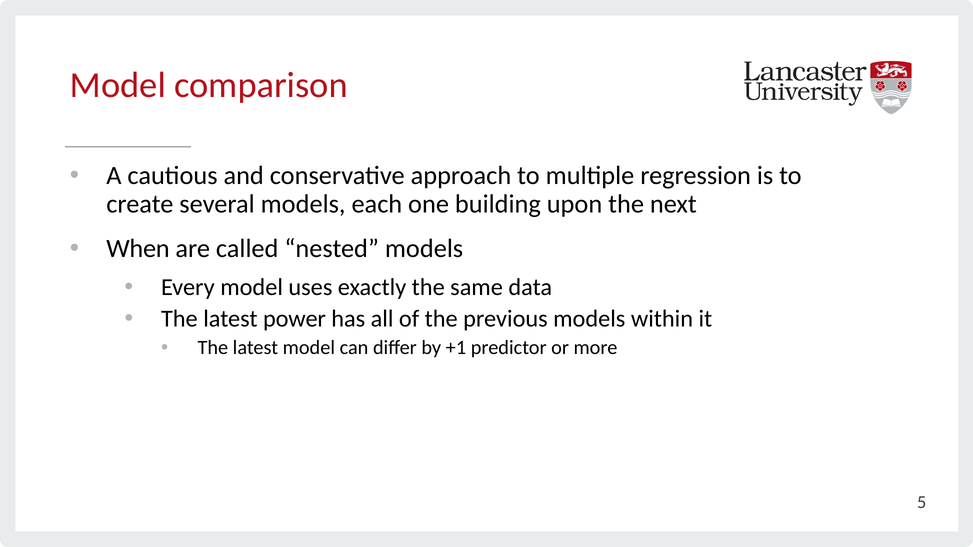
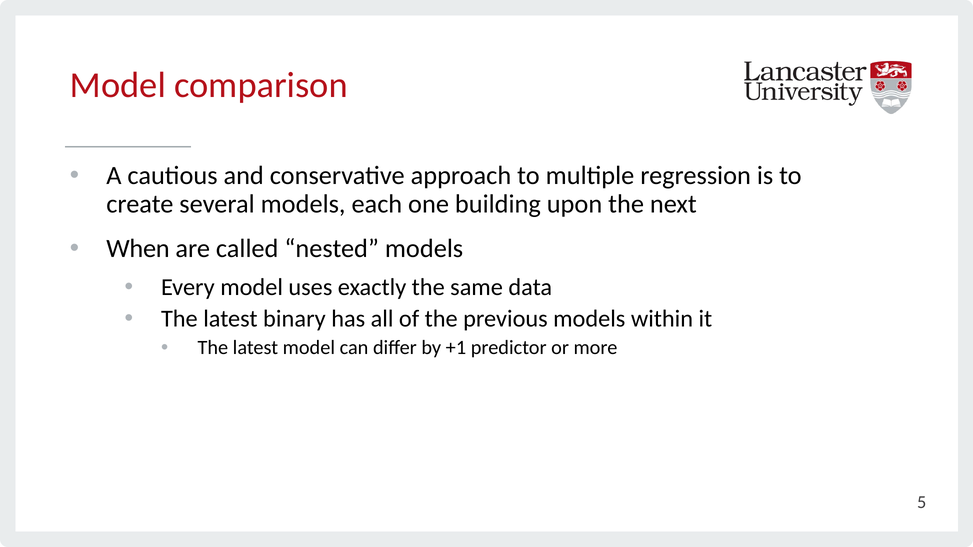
power: power -> binary (294, 319)
